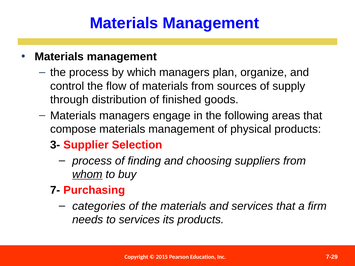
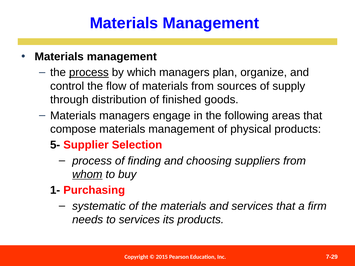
process underline: none -> present (89, 73)
3-: 3- -> 5- (55, 145)
7-: 7- -> 1- (55, 190)
categories: categories -> systematic (99, 206)
